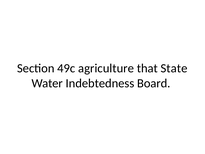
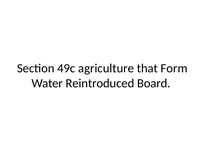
State: State -> Form (174, 68)
Indebtedness: Indebtedness -> Reintroduced (100, 83)
